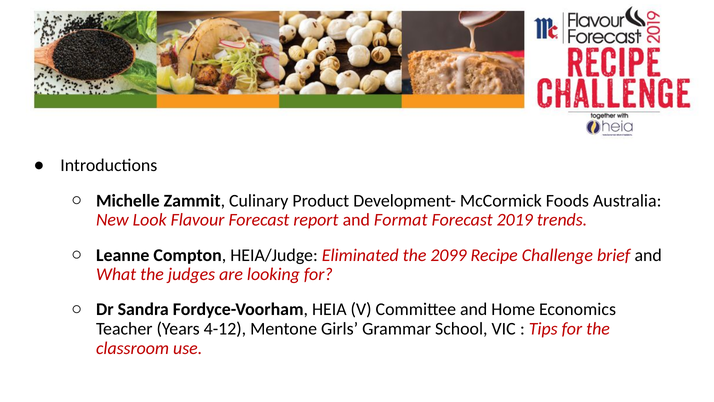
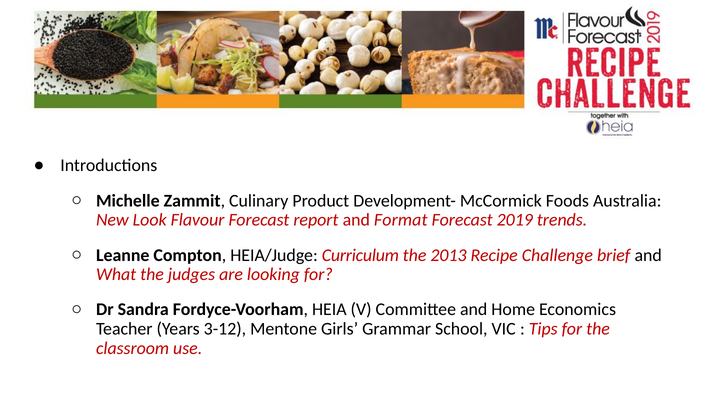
Eliminated: Eliminated -> Curriculum (360, 255)
2099: 2099 -> 2013 (449, 255)
4-12: 4-12 -> 3-12 (225, 329)
